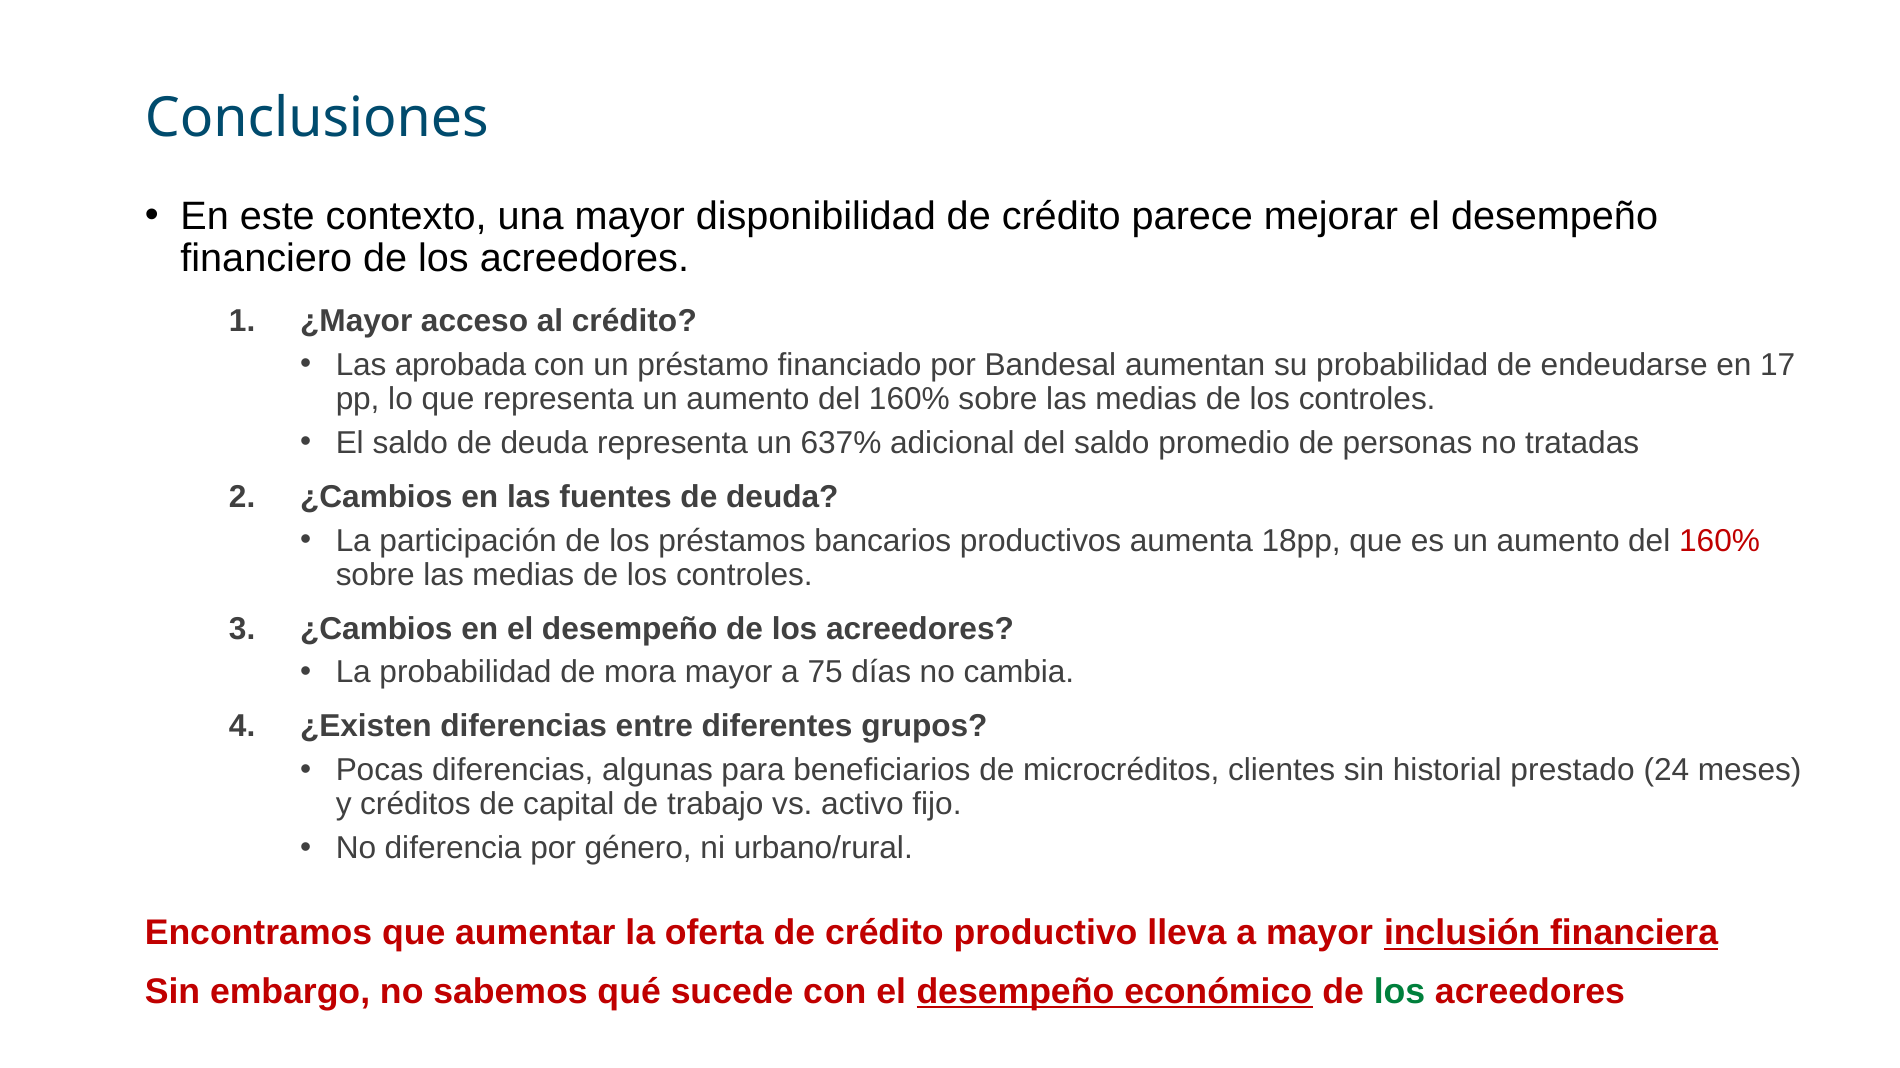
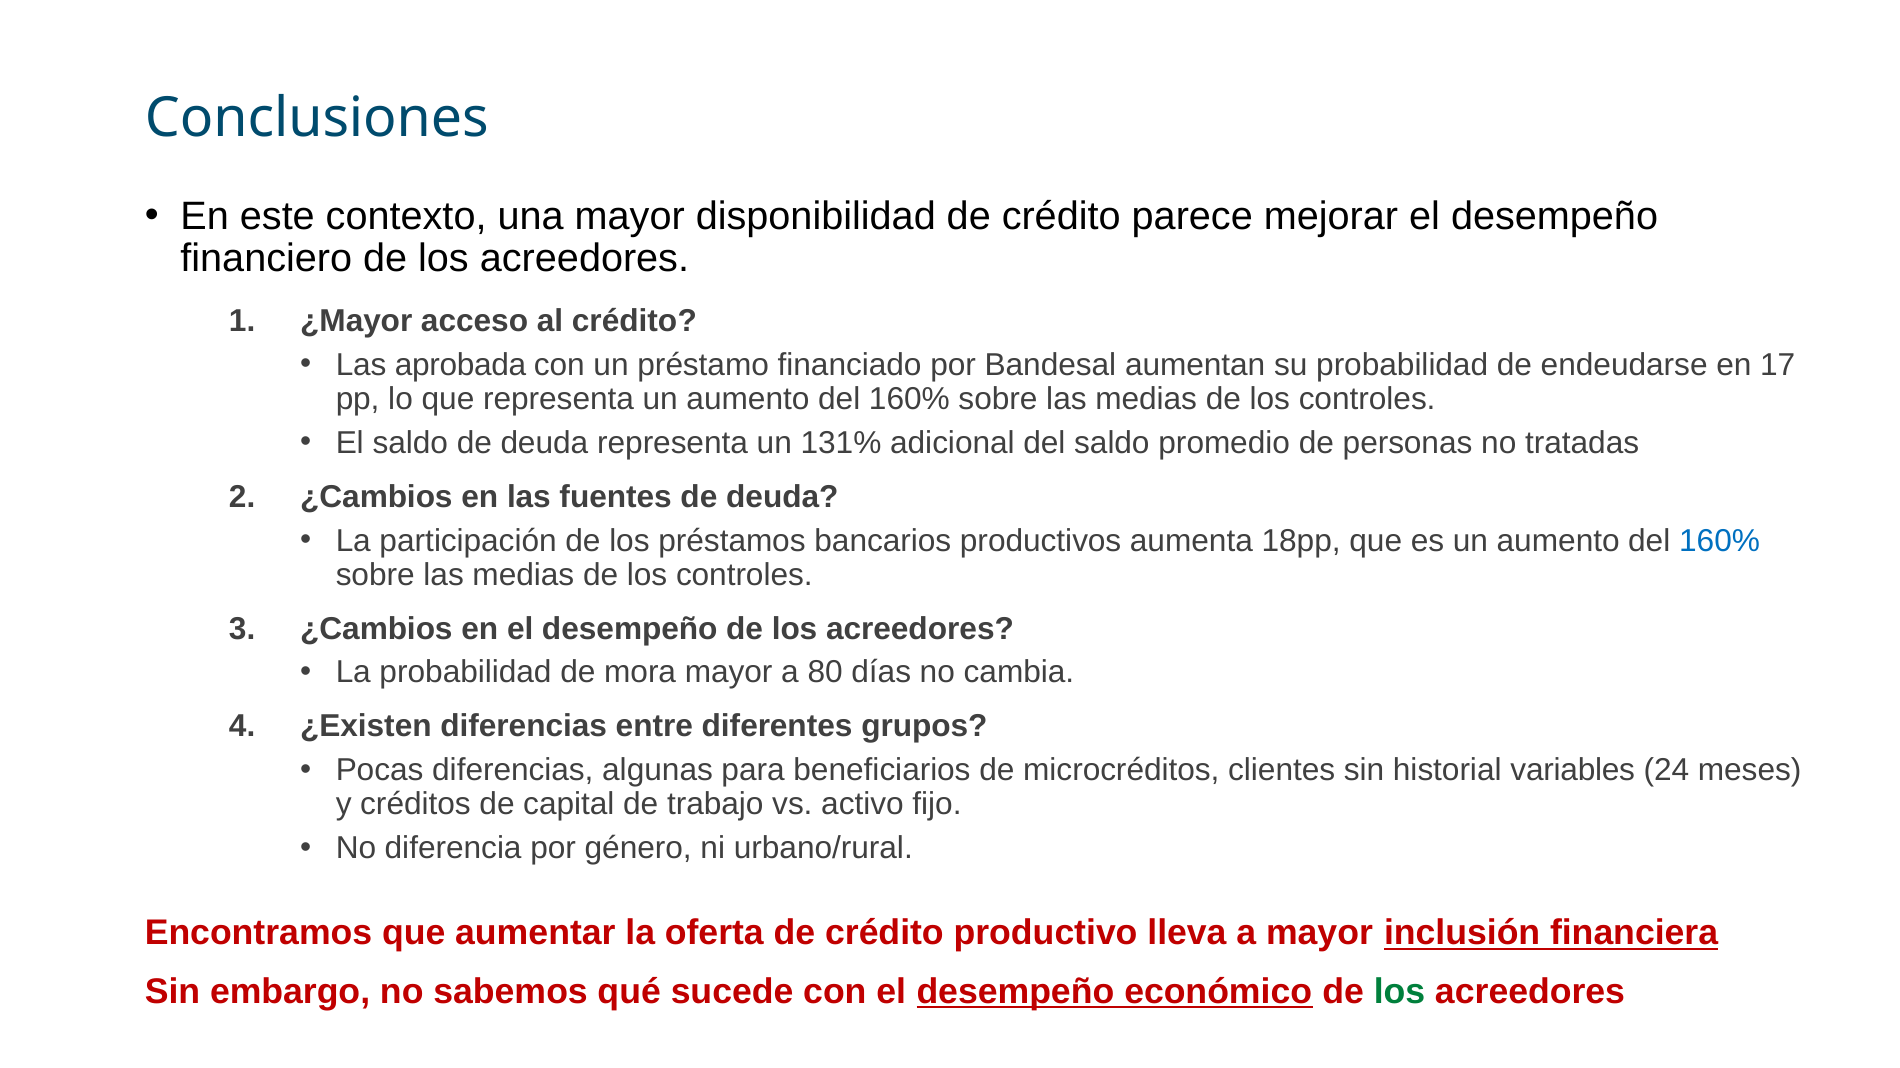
637%: 637% -> 131% (841, 443)
160% colour: red -> blue (1720, 541)
75: 75 -> 80 (825, 673)
prestado: prestado -> variables (1573, 771)
